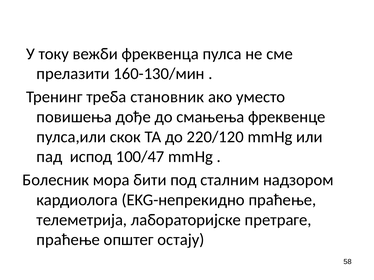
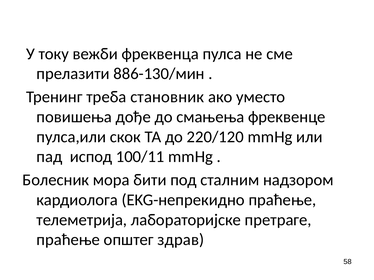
160-130/мин: 160-130/мин -> 886-130/мин (159, 74)
100/47: 100/47 -> 100/11 (140, 157)
остају: остају -> здрав (181, 240)
